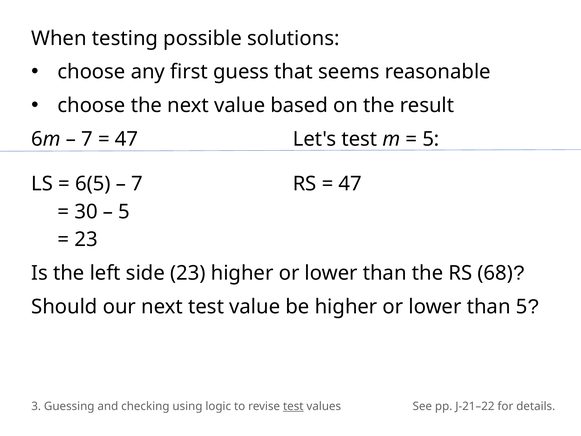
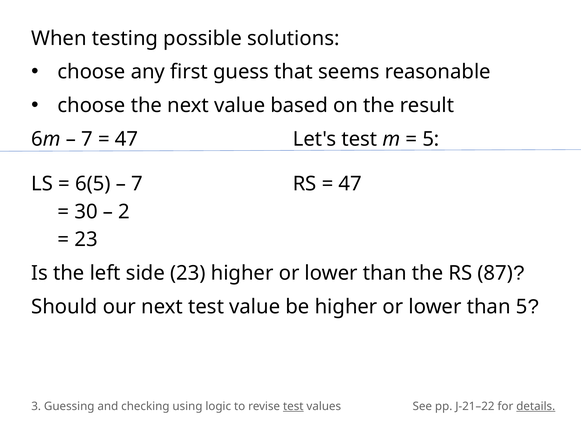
5: 5 -> 2 (124, 212)
68: 68 -> 87 (495, 273)
details underline: none -> present (536, 406)
